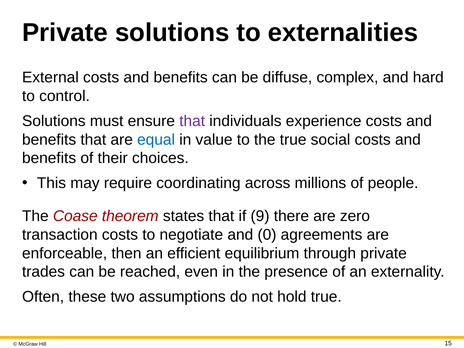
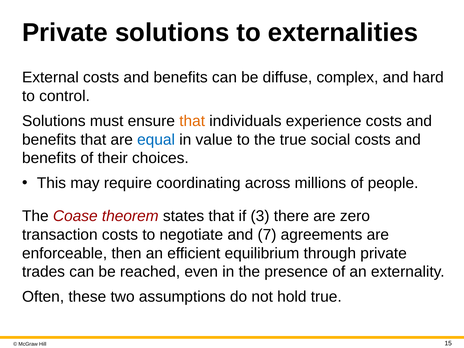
that colour: purple -> orange (192, 121)
9: 9 -> 3 (260, 216)
0: 0 -> 7 (267, 235)
